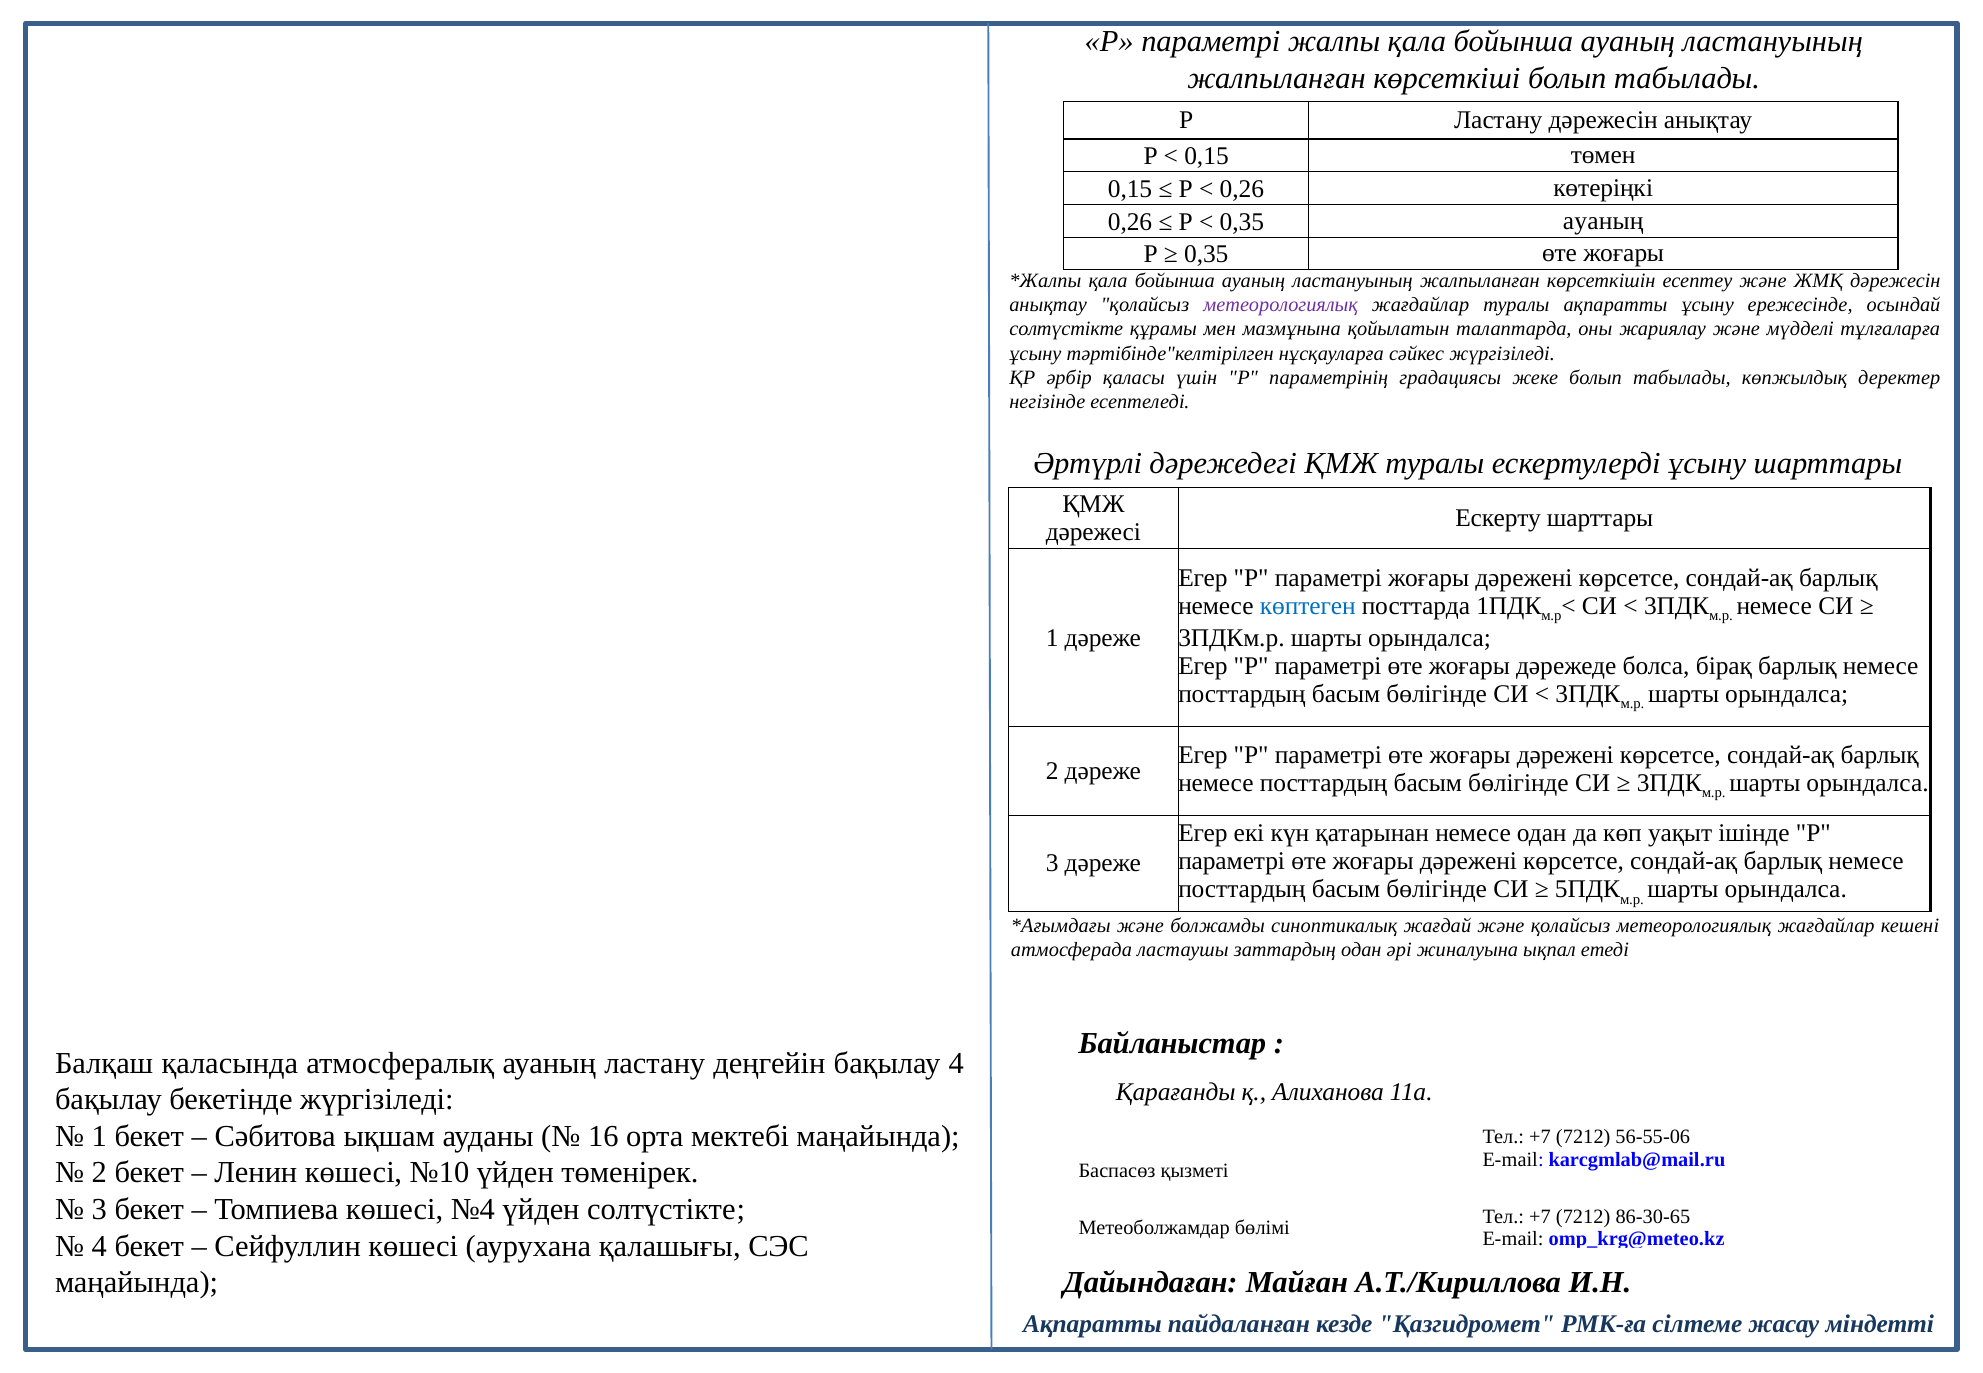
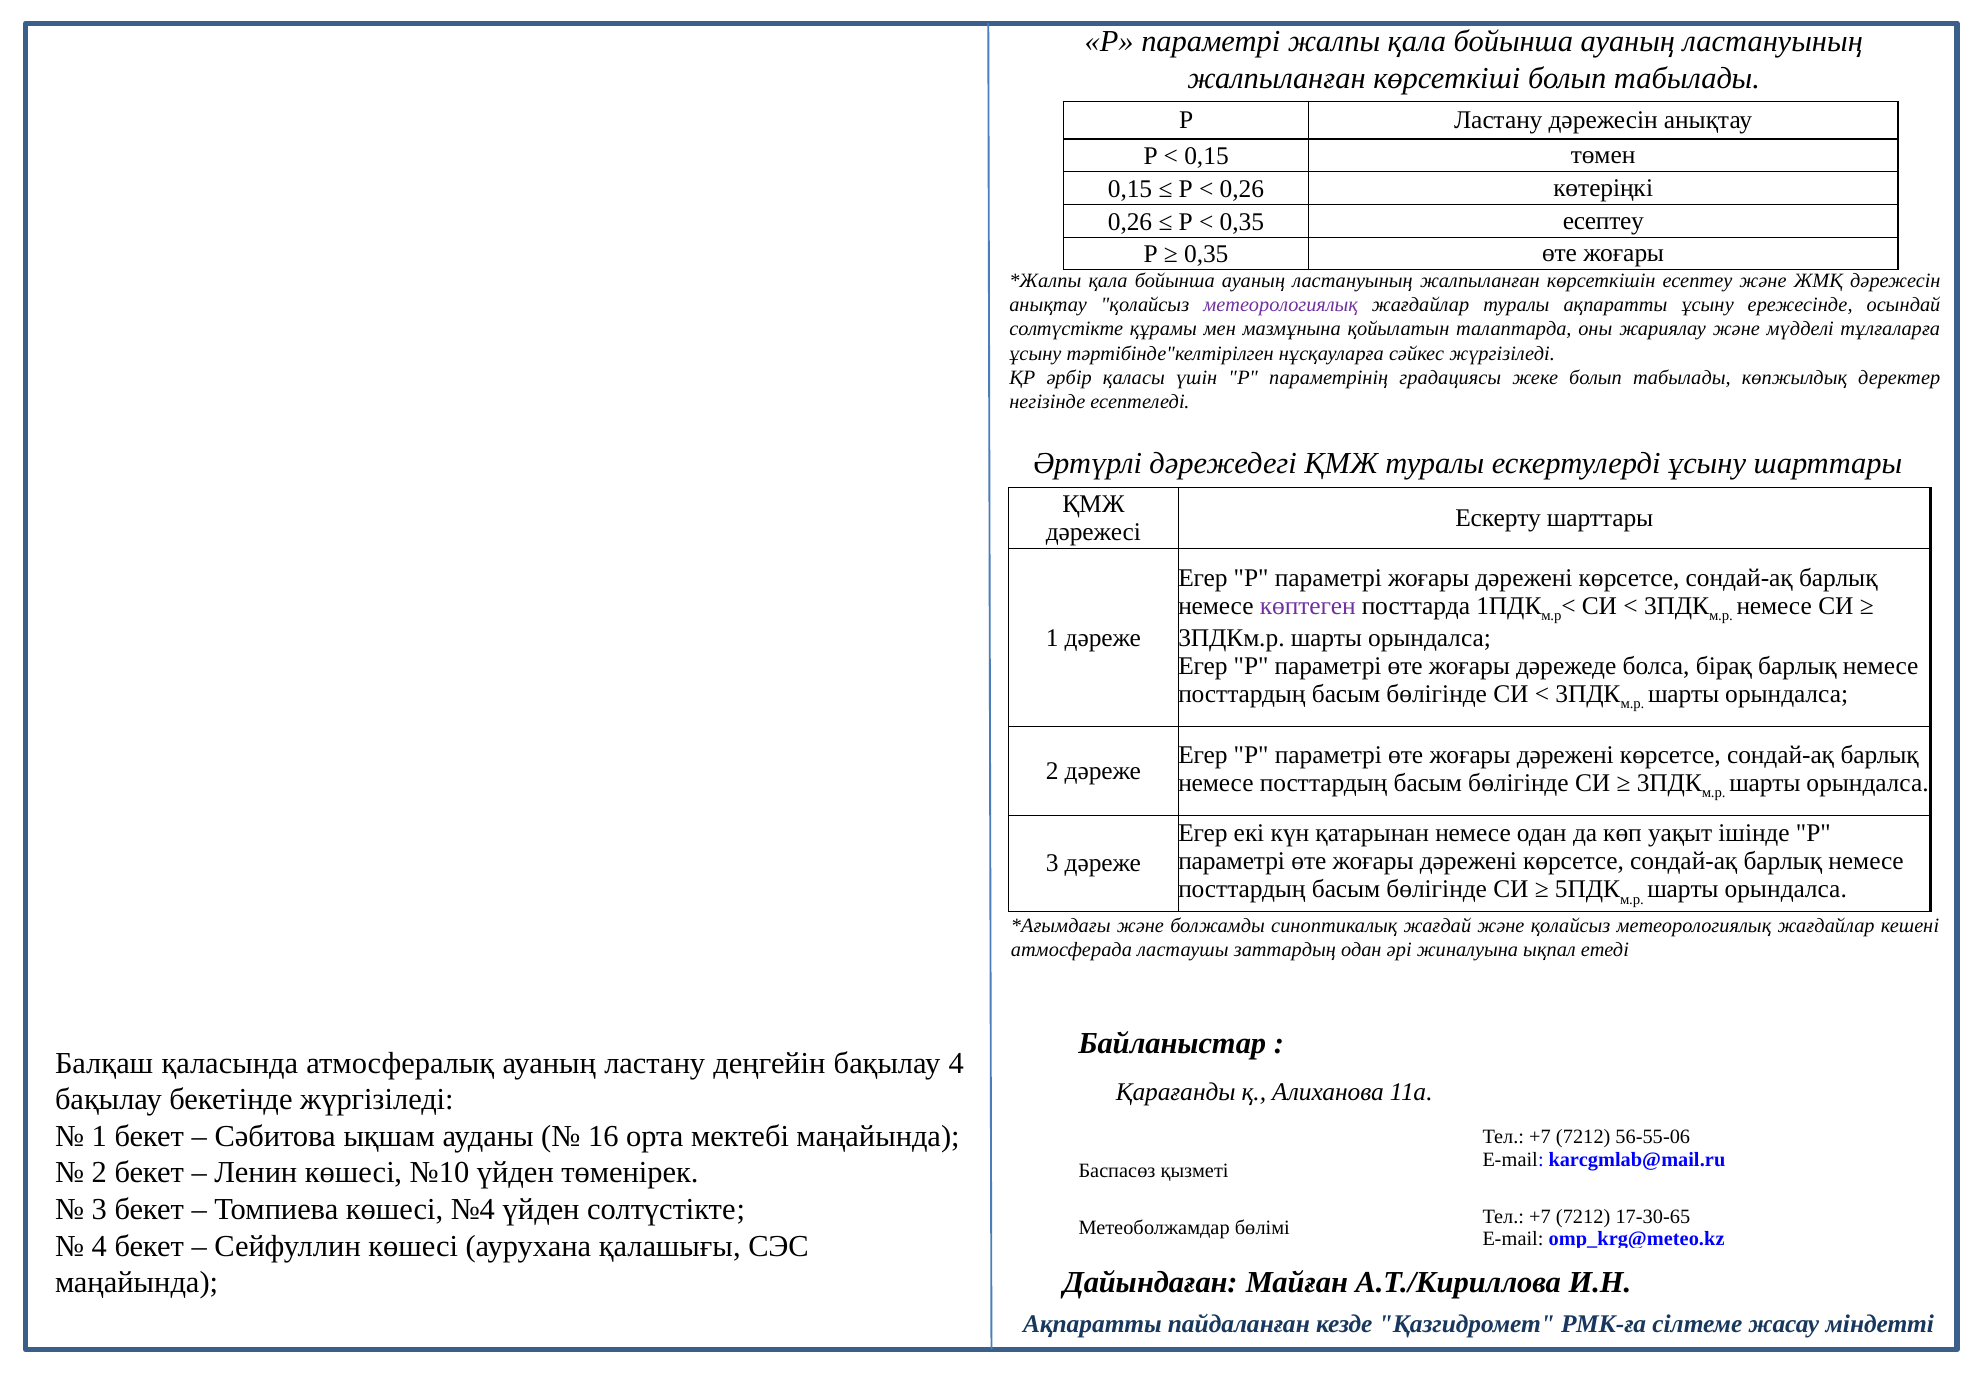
0,35 ауаның: ауаның -> есептеу (1603, 221)
көптеген colour: blue -> purple (1308, 606)
86-30-65: 86-30-65 -> 17-30-65 (1653, 1216)
